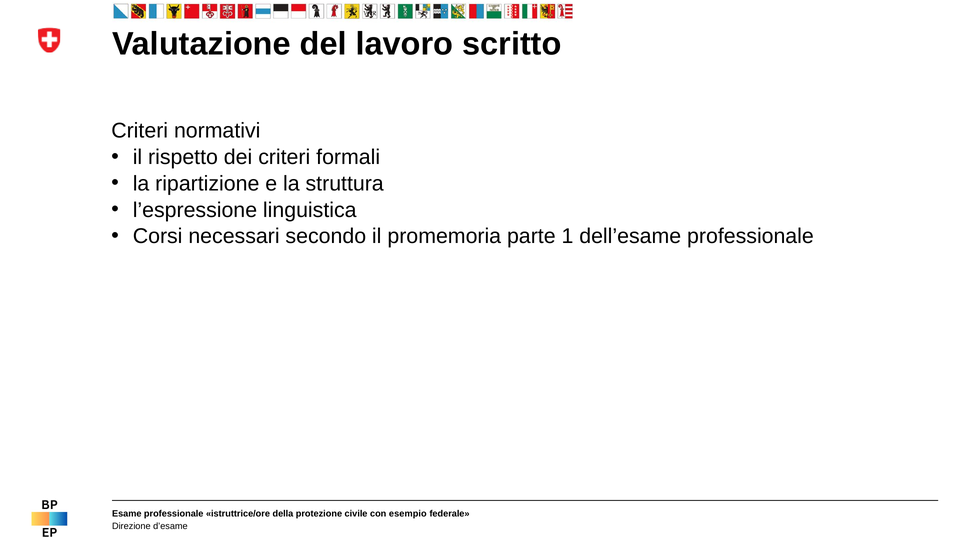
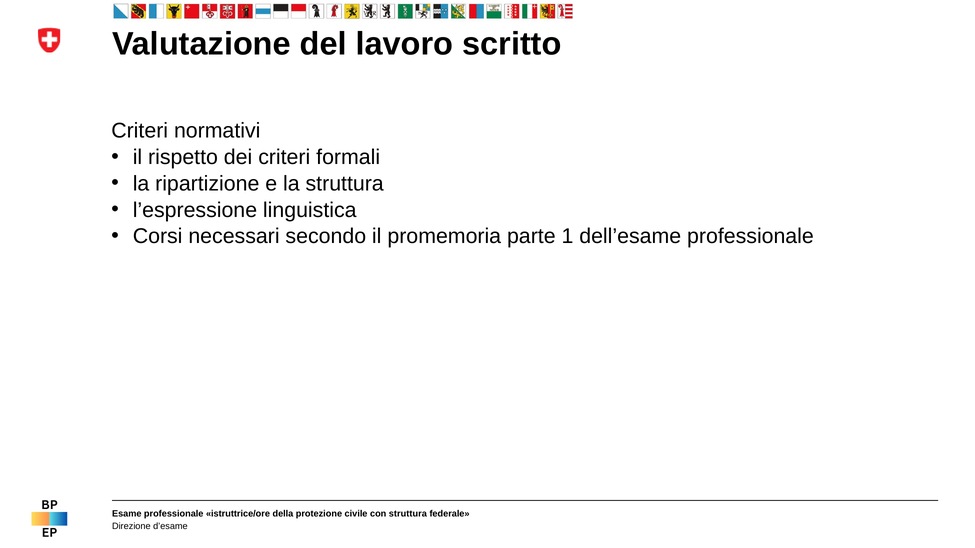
con esempio: esempio -> struttura (408, 514)
